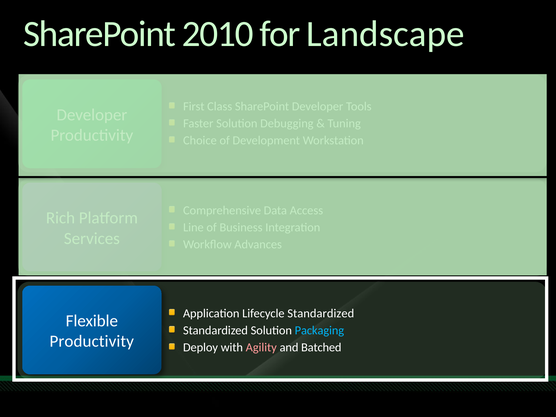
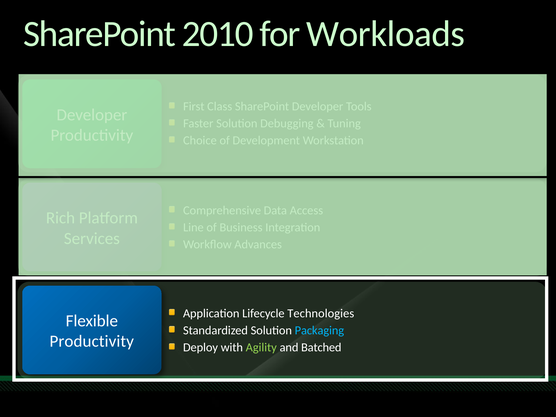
Landscape: Landscape -> Workloads (386, 34)
Lifecycle Standardized: Standardized -> Technologies (321, 313)
Agility colour: pink -> light green (261, 347)
